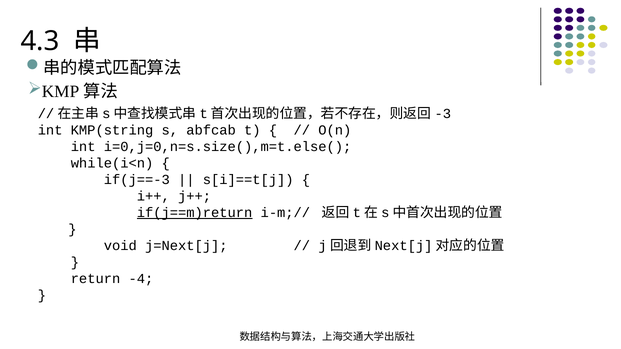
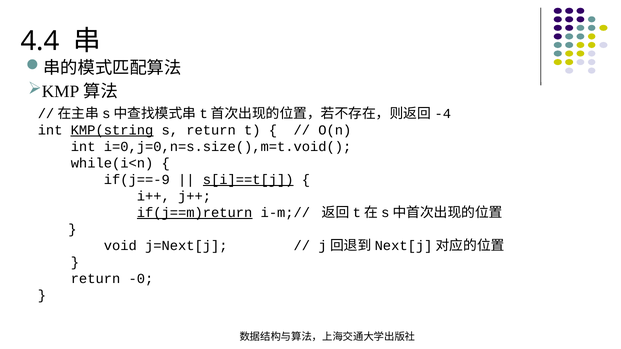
4.3: 4.3 -> 4.4 (40, 41)
-3: -3 -> -4 (443, 114)
KMP(string underline: none -> present (112, 130)
s abfcab: abfcab -> return (211, 130)
i=0,j=0,n=s.size(),m=t.else(: i=0,j=0,n=s.size(),m=t.else( -> i=0,j=0,n=s.size(),m=t.void( (228, 147)
if(j==-3: if(j==-3 -> if(j==-9 (137, 180)
s[i]==t[j underline: none -> present (248, 180)
-4: -4 -> -0 (141, 279)
